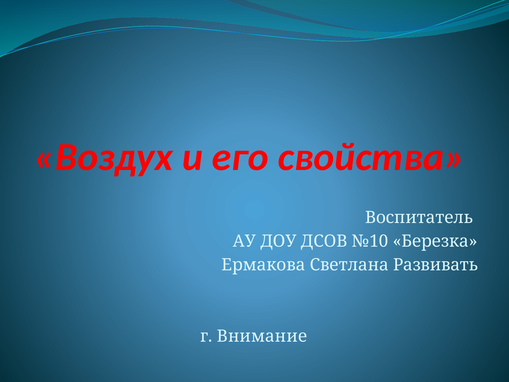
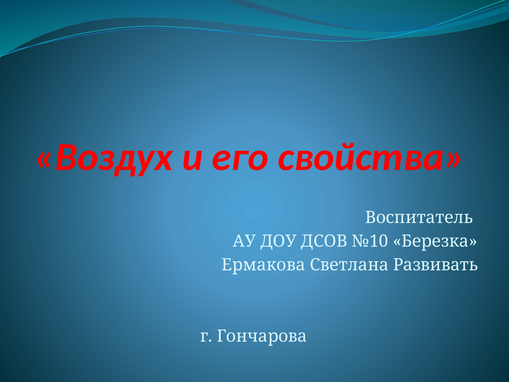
Внимание: Внимание -> Гончарова (262, 336)
